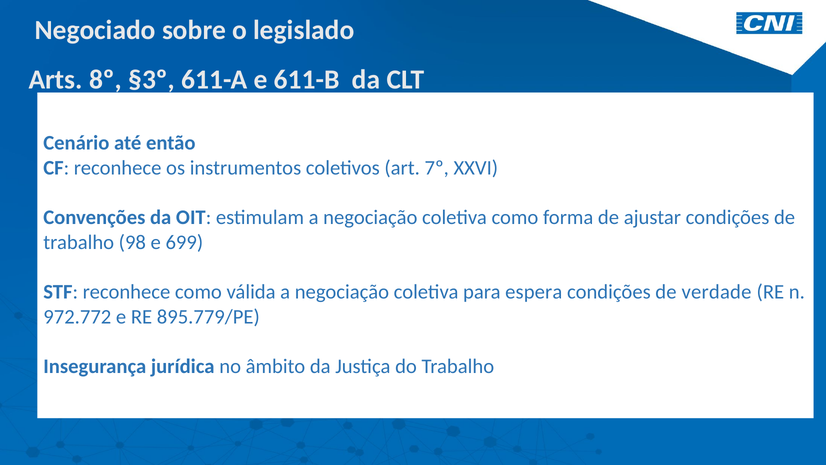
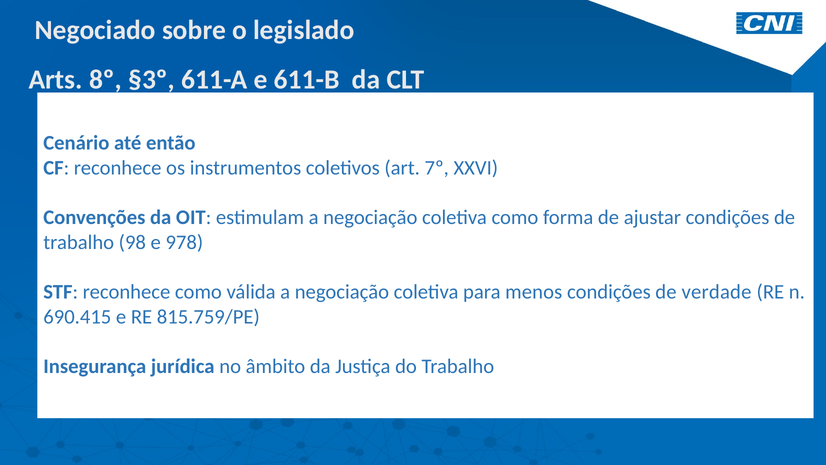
699: 699 -> 978 (184, 242)
espera: espera -> menos (534, 292)
972.772: 972.772 -> 690.415 (77, 316)
895.779/PE: 895.779/PE -> 815.759/PE (208, 316)
